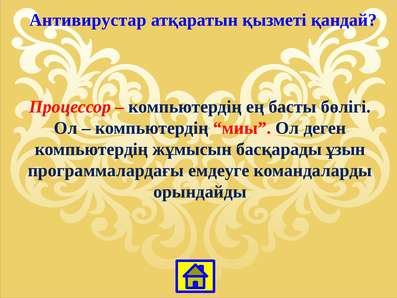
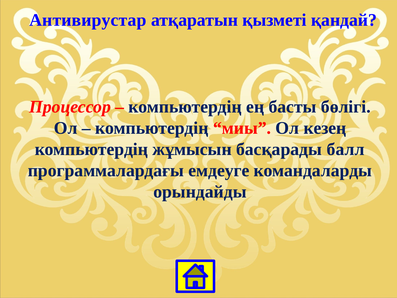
деген: деген -> кезең (325, 128)
ұзын: ұзын -> балл (346, 149)
